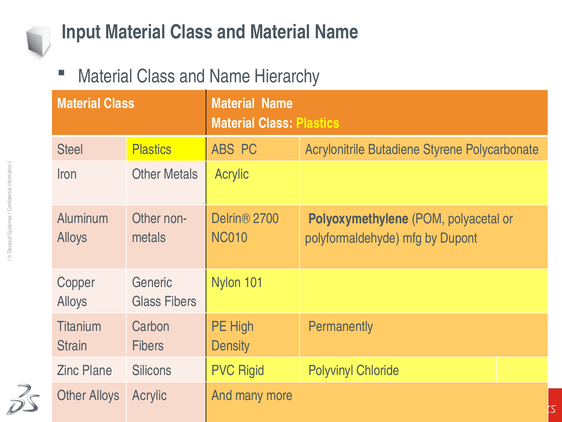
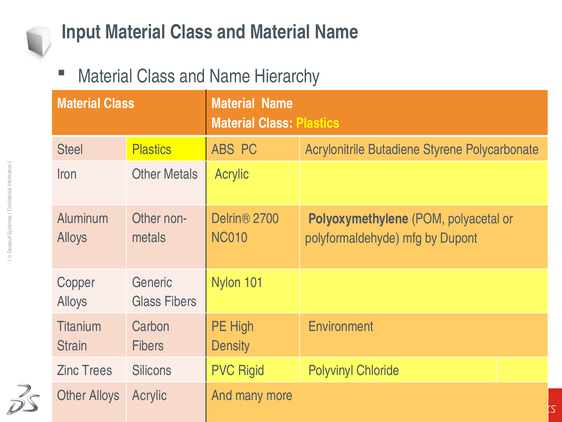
Permanently: Permanently -> Environment (341, 326)
Plane: Plane -> Trees (97, 370)
